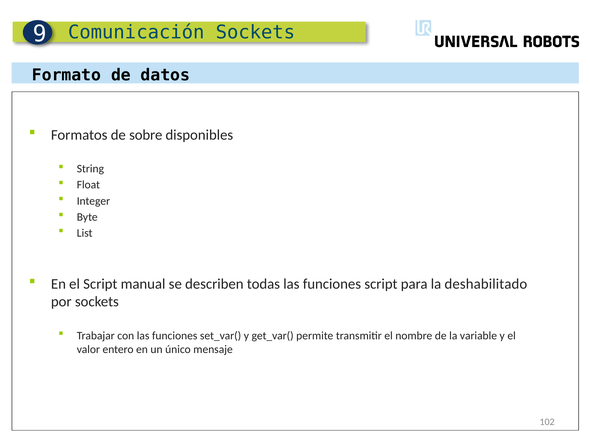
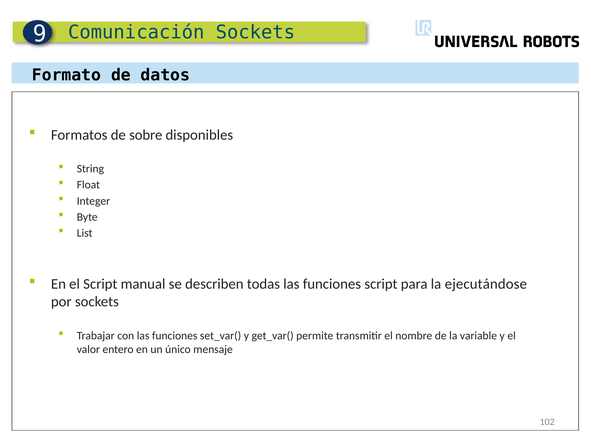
deshabilitado: deshabilitado -> ejecutándose (486, 284)
